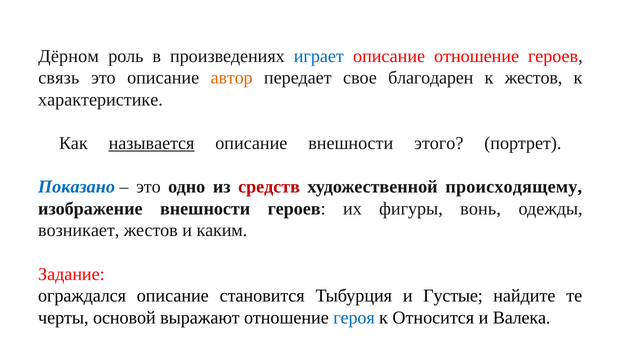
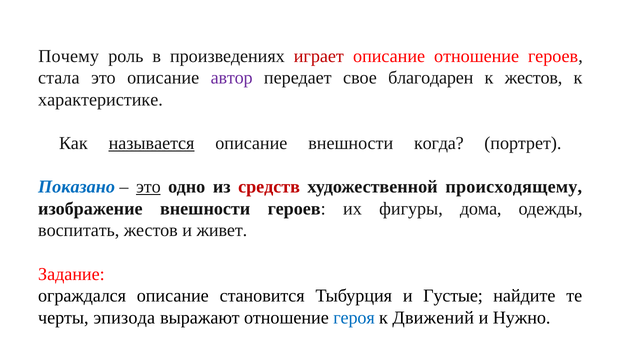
Дёрном: Дёрном -> Почему (69, 56)
играет colour: blue -> red (319, 56)
связь: связь -> стала (59, 78)
автор colour: orange -> purple (232, 78)
этого: этого -> когда (439, 143)
это underline: none -> present (148, 186)
вонь: вонь -> дома (481, 208)
возникает: возникает -> воспитать (79, 230)
каким: каким -> живет (222, 230)
основой: основой -> эпизода (124, 317)
Относится: Относится -> Движений (433, 317)
Валека: Валека -> Нужно (522, 317)
